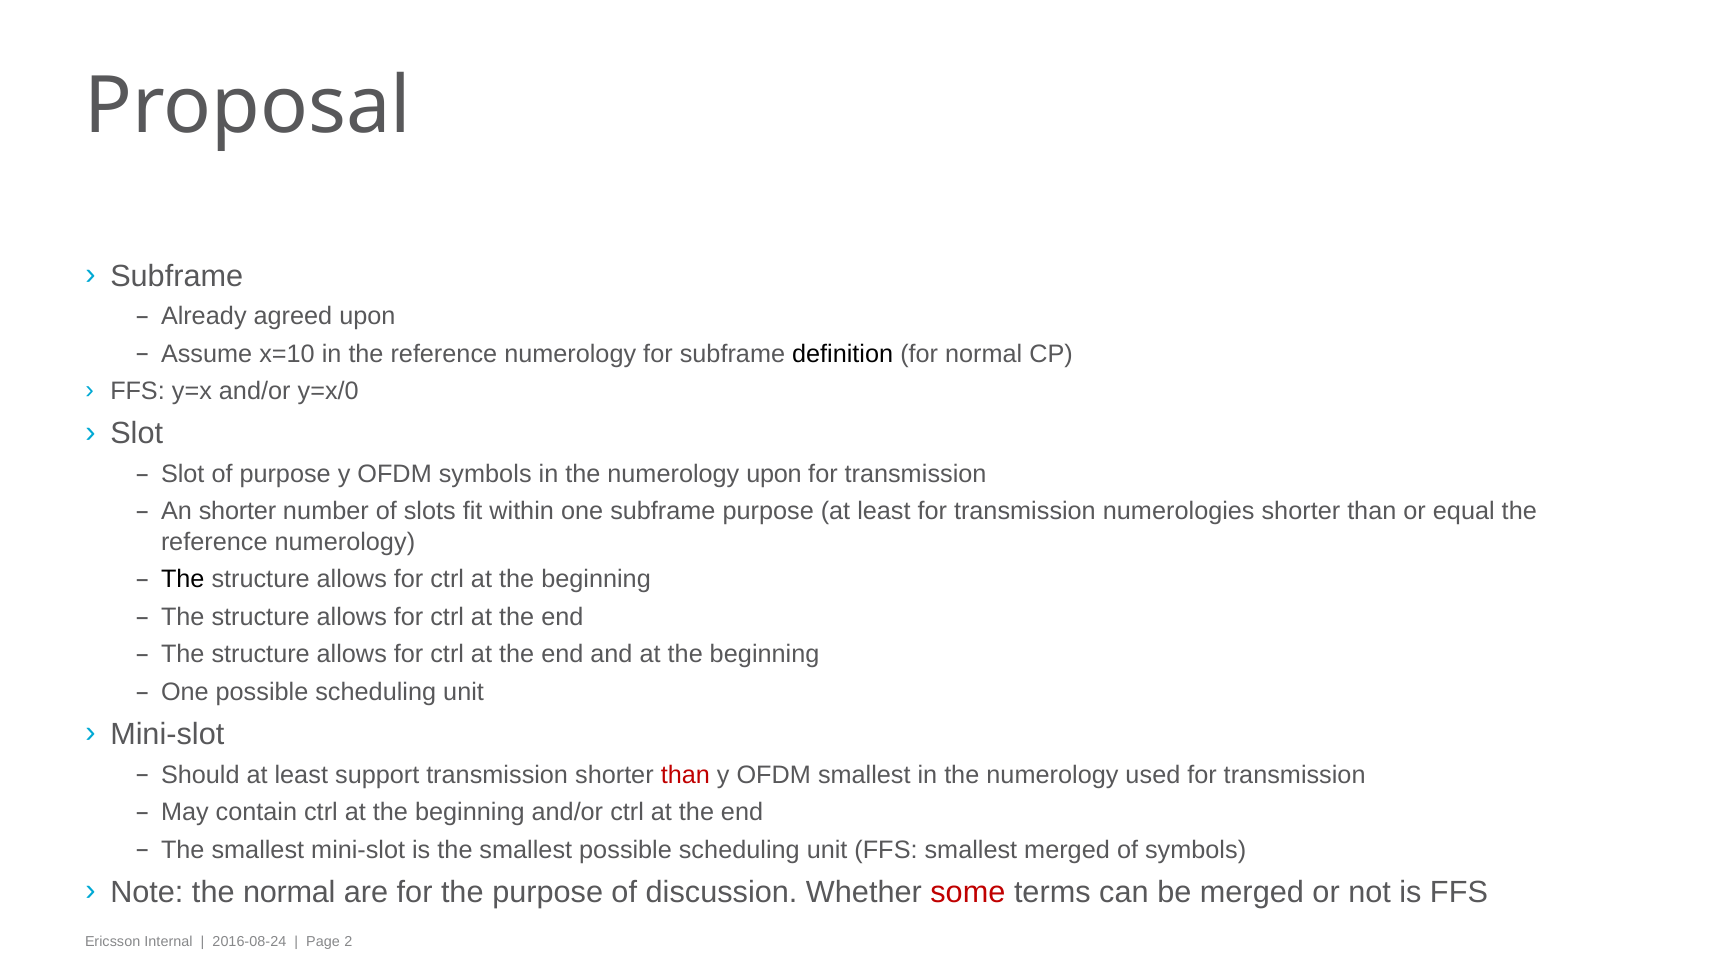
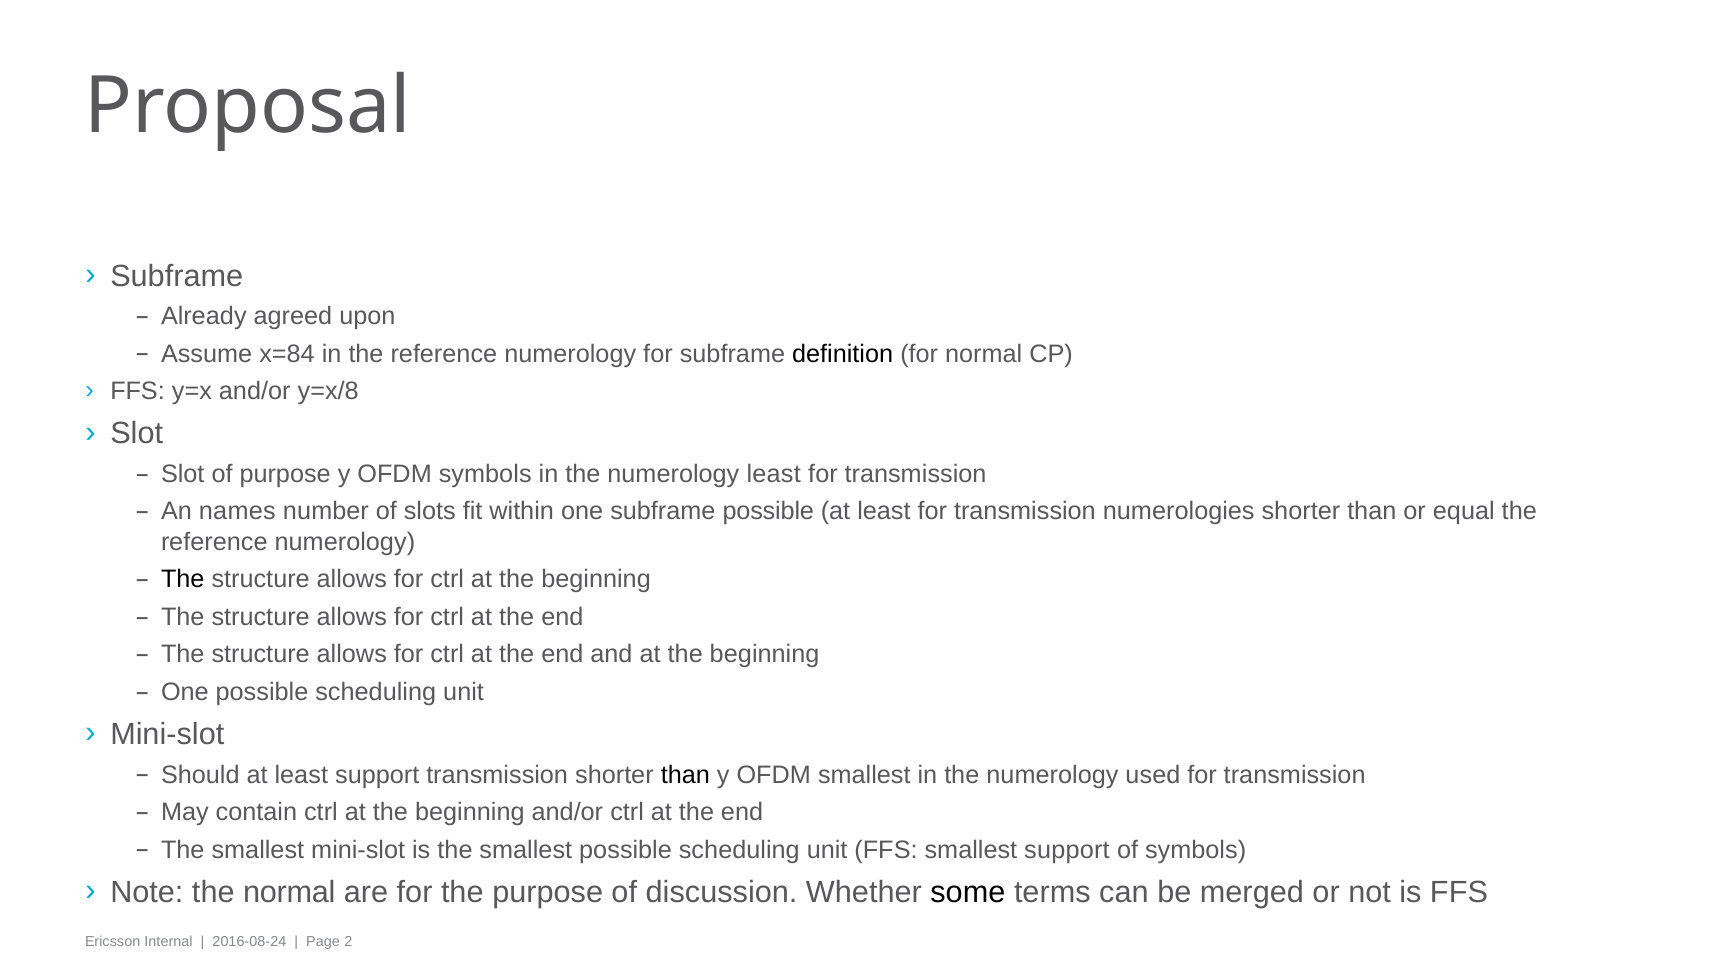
x=10: x=10 -> x=84 (287, 354)
y=x/0: y=x/0 -> y=x/8 (328, 391)
numerology upon: upon -> least (774, 474)
An shorter: shorter -> names (237, 512)
subframe purpose: purpose -> possible (768, 512)
than colour: red -> black (685, 775)
smallest merged: merged -> support (1067, 850)
some colour: red -> black (968, 892)
